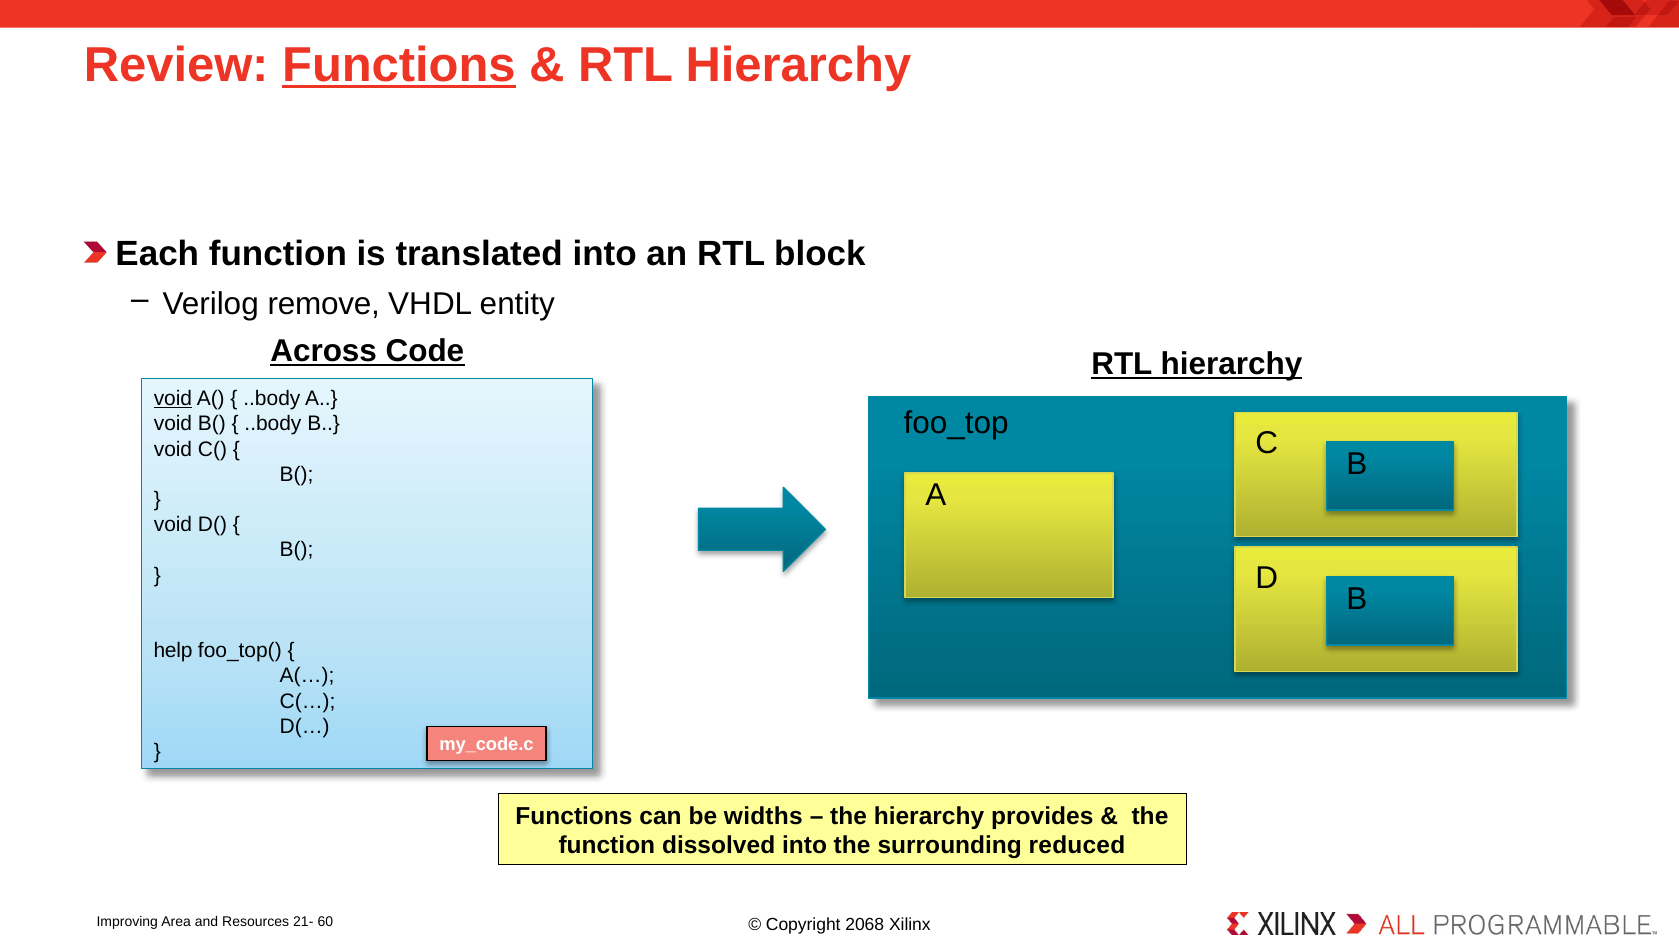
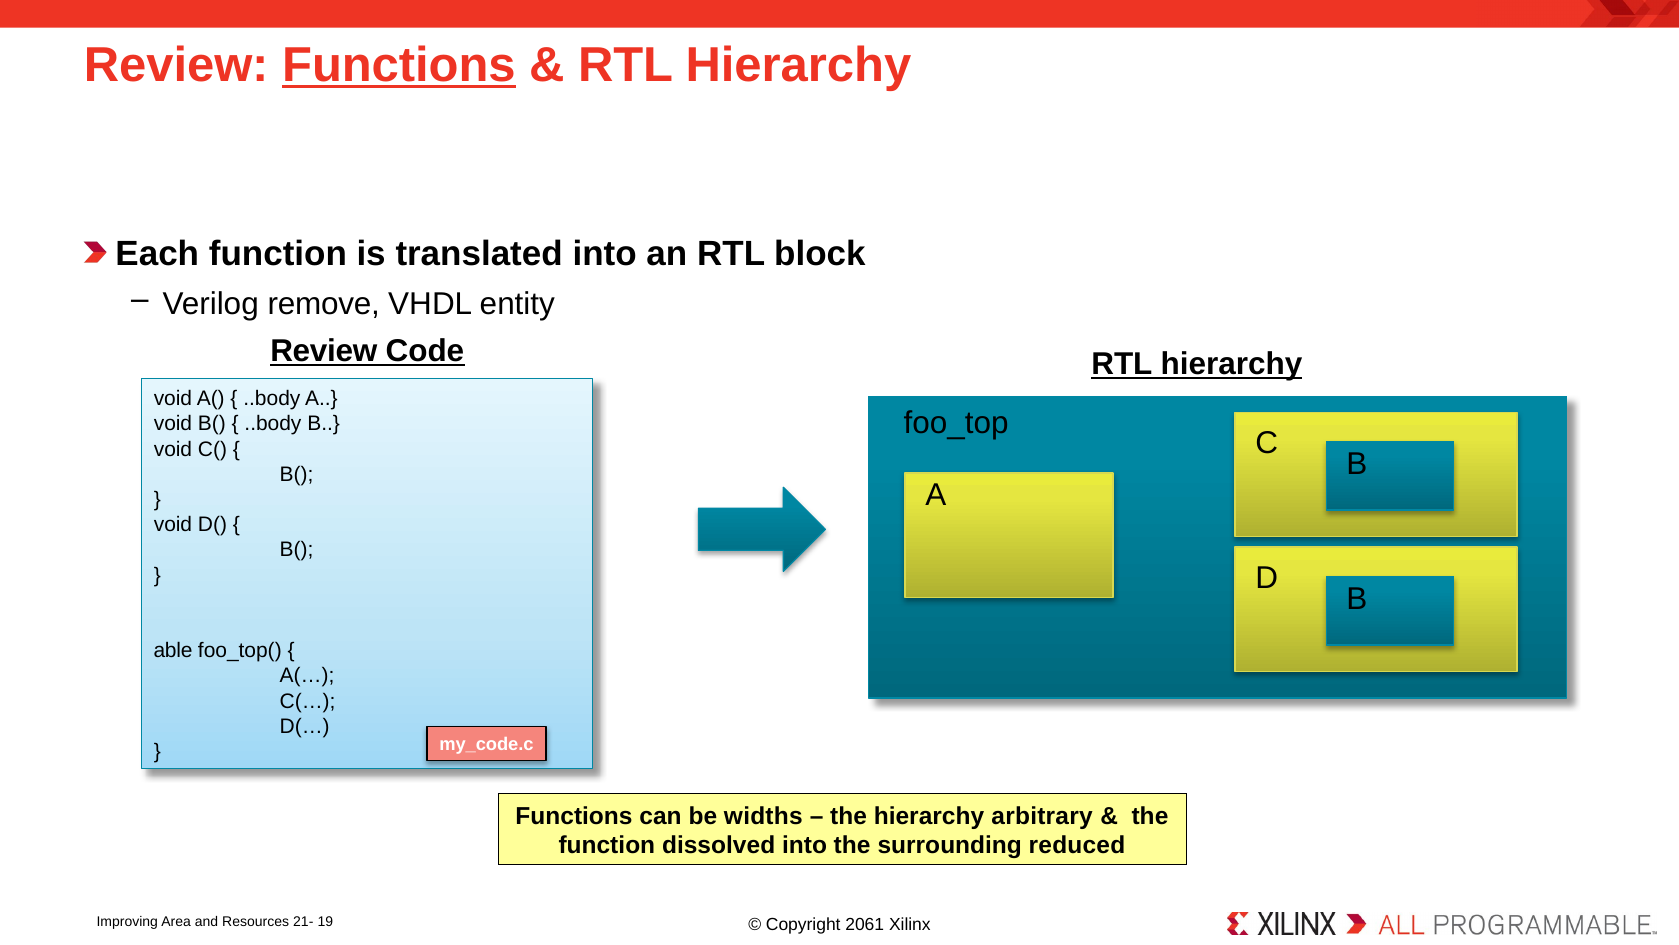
Across: Across -> Review (324, 351)
void underline: present -> none (173, 399)
help: help -> able (173, 650)
provides: provides -> arbitrary (1042, 816)
60: 60 -> 19 (325, 922)
2068: 2068 -> 2061 (865, 924)
